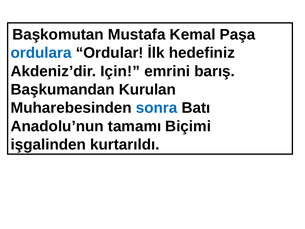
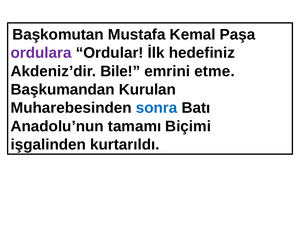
ordulara colour: blue -> purple (41, 53)
Için: Için -> Bile (120, 71)
barış: barış -> etme (215, 71)
